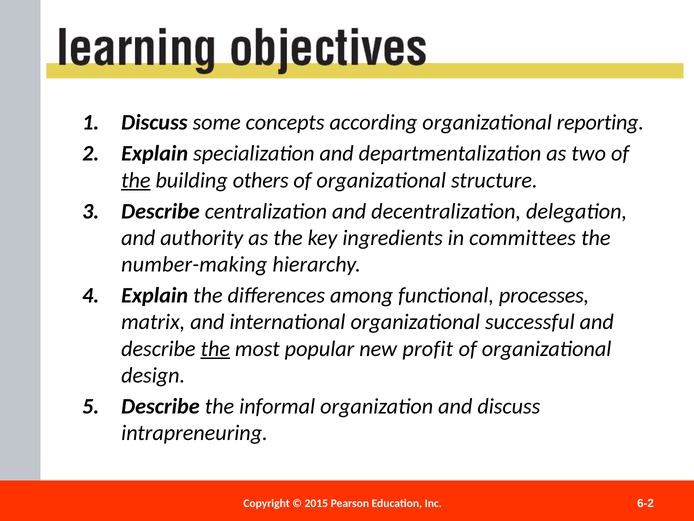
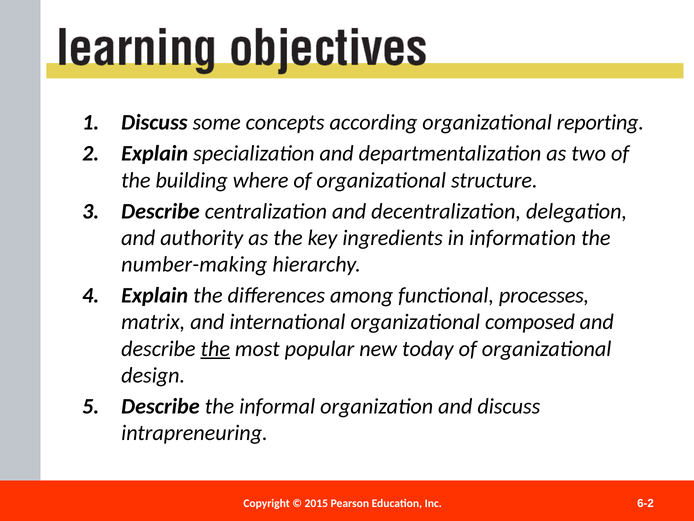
the underline: present -> none (136, 180)
others: others -> where (261, 180)
committees: committees -> information (523, 238)
successful: successful -> composed (530, 322)
profit: profit -> today (428, 348)
